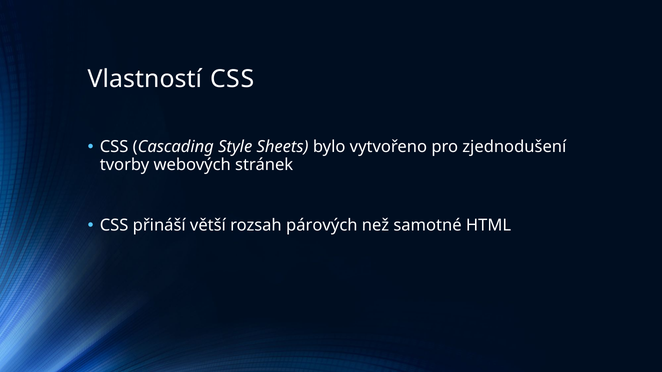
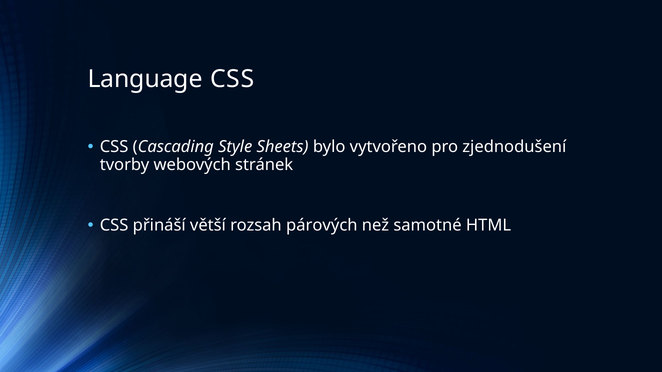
Vlastností: Vlastností -> Language (145, 79)
